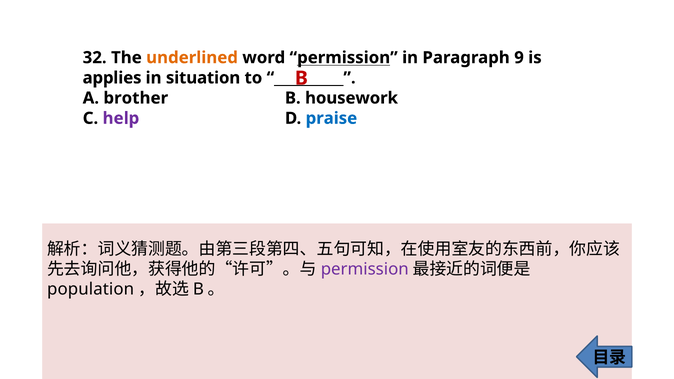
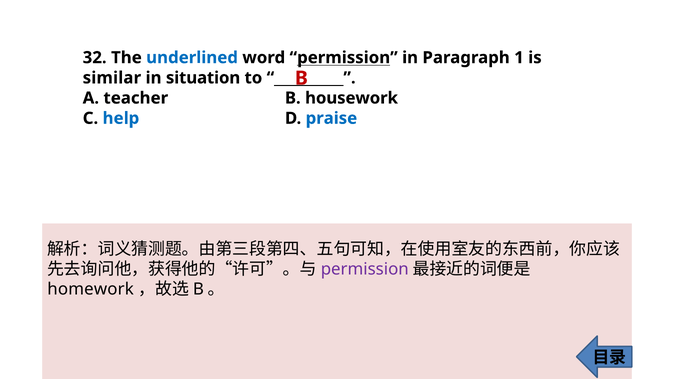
underlined colour: orange -> blue (192, 58)
9: 9 -> 1 (519, 58)
applies: applies -> similar (112, 78)
brother: brother -> teacher (136, 98)
help colour: purple -> blue (121, 118)
population: population -> homework (91, 289)
